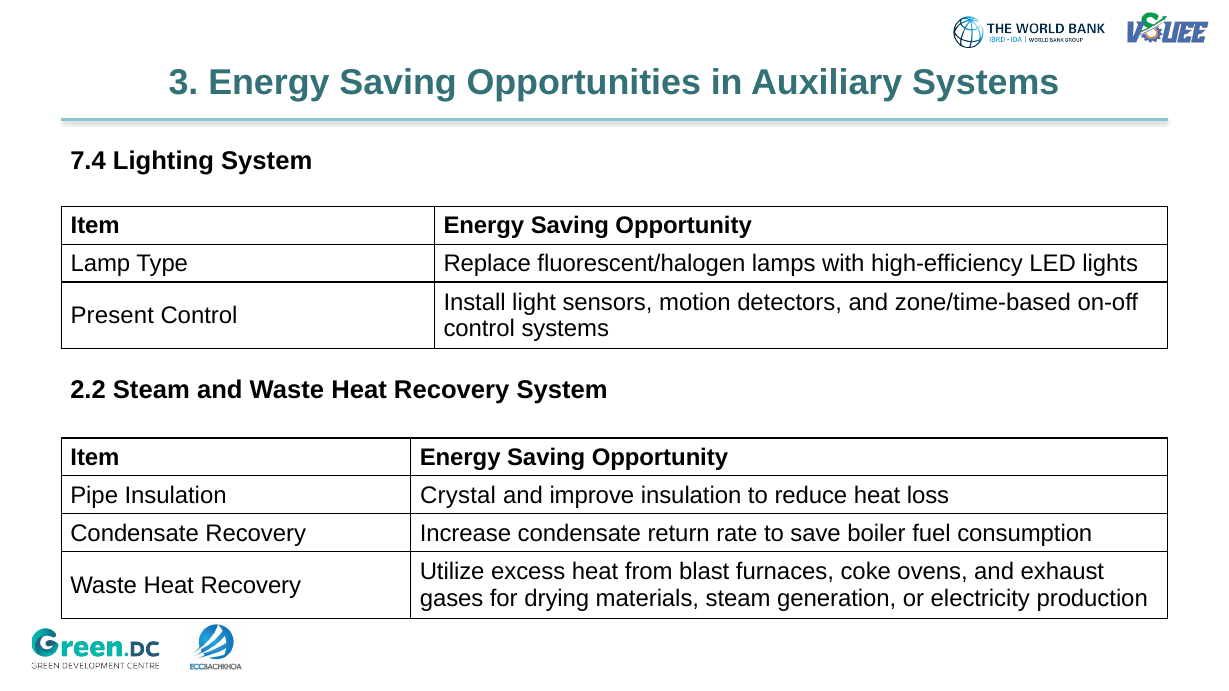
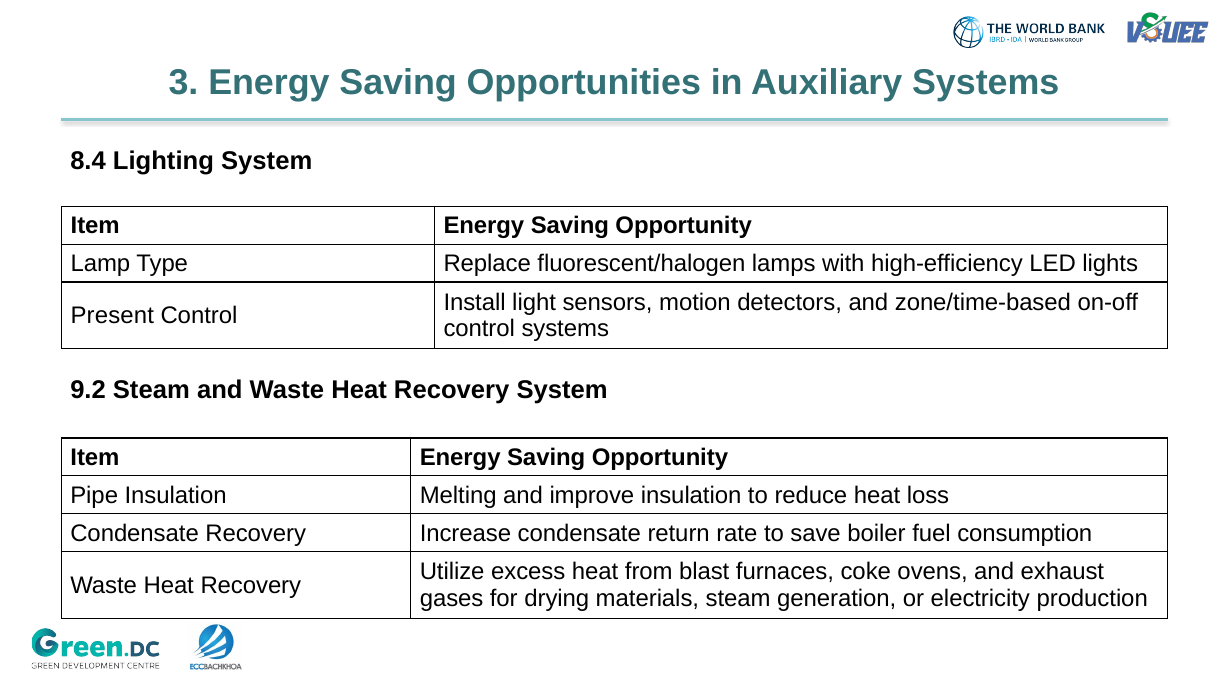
7.4: 7.4 -> 8.4 (88, 161)
2.2: 2.2 -> 9.2 (88, 390)
Crystal: Crystal -> Melting (458, 495)
